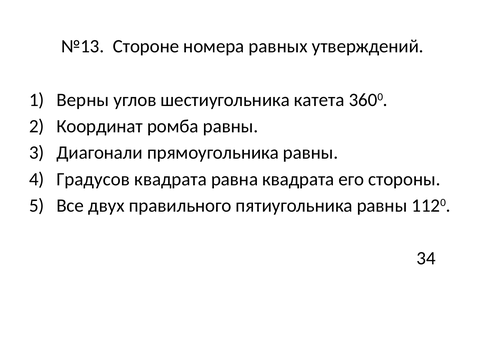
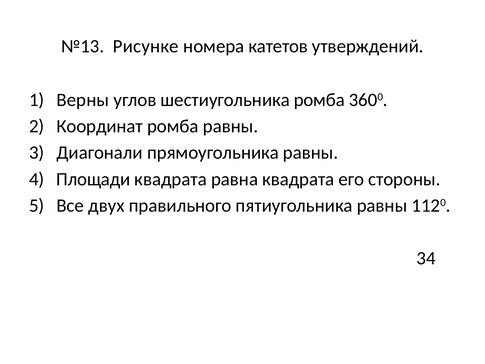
Стороне: Стороне -> Рисунке (146, 46)
равных: равных -> катетов (278, 46)
шестиугольника катета: катета -> ромба (319, 100)
Градусов: Градусов -> Площади (93, 179)
